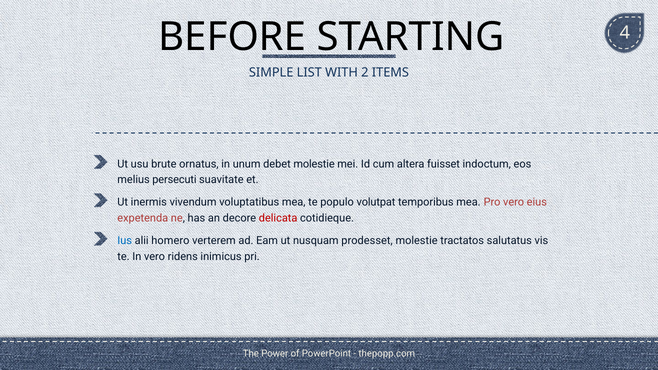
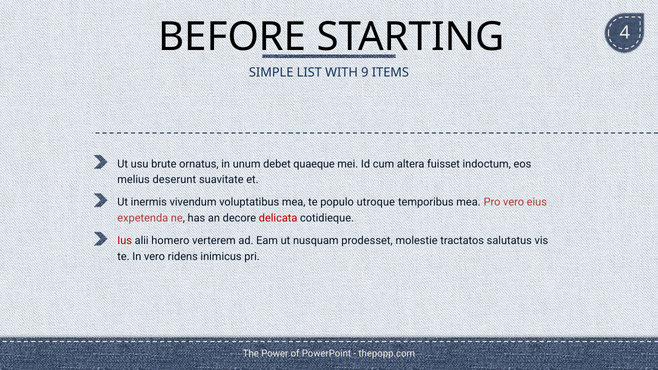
2: 2 -> 9 (365, 72)
debet molestie: molestie -> quaeque (314, 164)
persecuti: persecuti -> deserunt (174, 180)
volutpat: volutpat -> utroque (376, 202)
Ius colour: blue -> red (125, 241)
